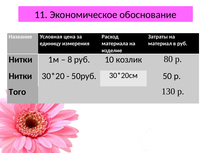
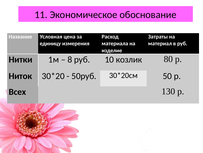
Нитки: Нитки -> Ниток (20, 76)
Того: Того -> Всех (17, 91)
